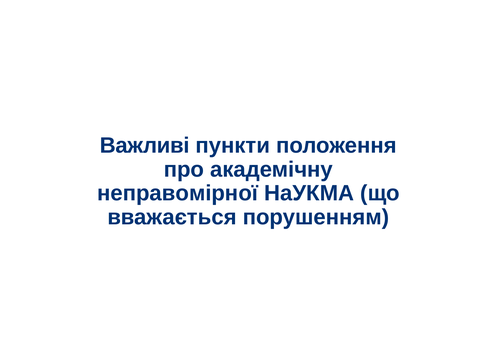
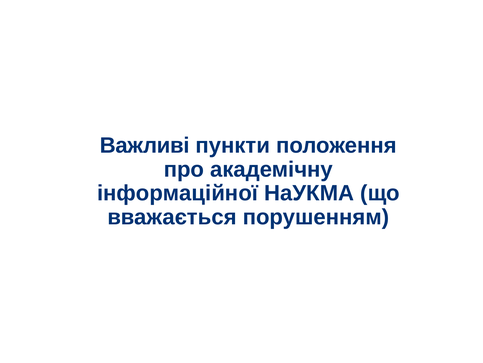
неправомірної: неправомірної -> інформаційної (178, 193)
